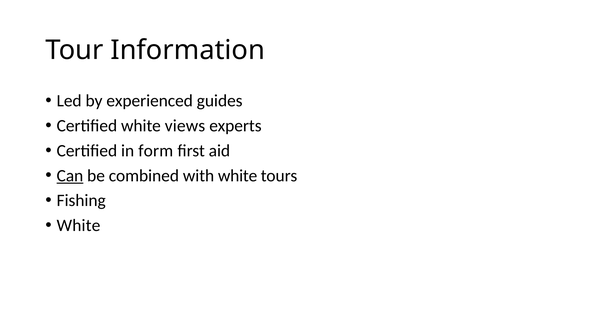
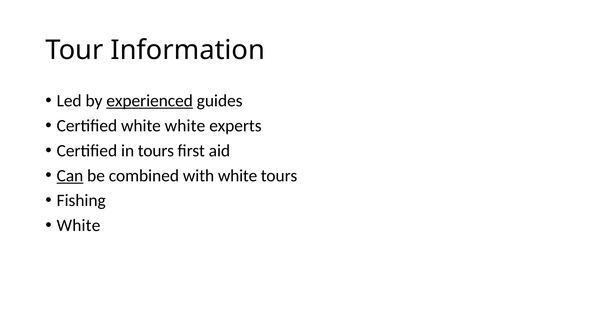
experienced underline: none -> present (150, 101)
white views: views -> white (185, 126)
in form: form -> tours (156, 151)
